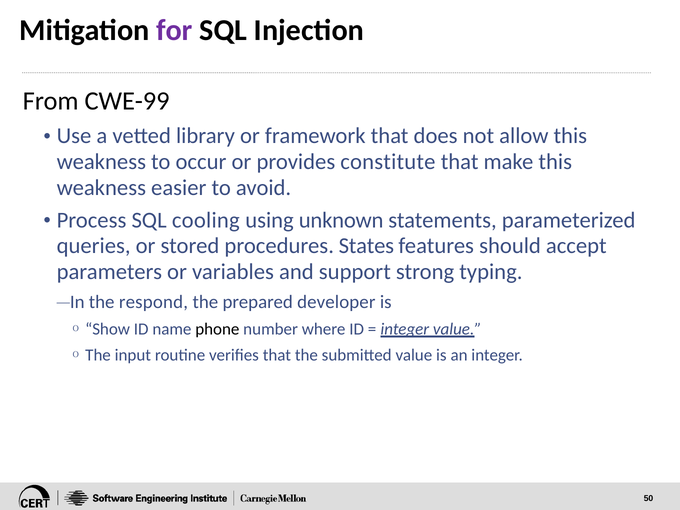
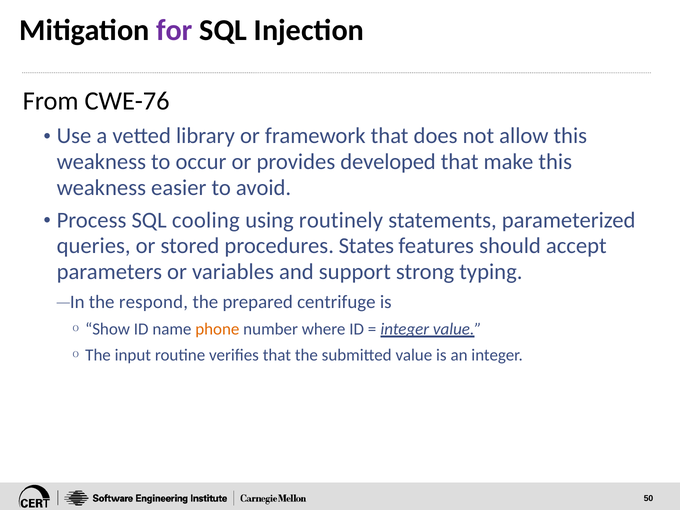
CWE-99: CWE-99 -> CWE-76 (127, 101)
constitute: constitute -> developed (388, 162)
unknown: unknown -> routinely (341, 220)
developer: developer -> centrifuge (336, 302)
phone colour: black -> orange (217, 329)
